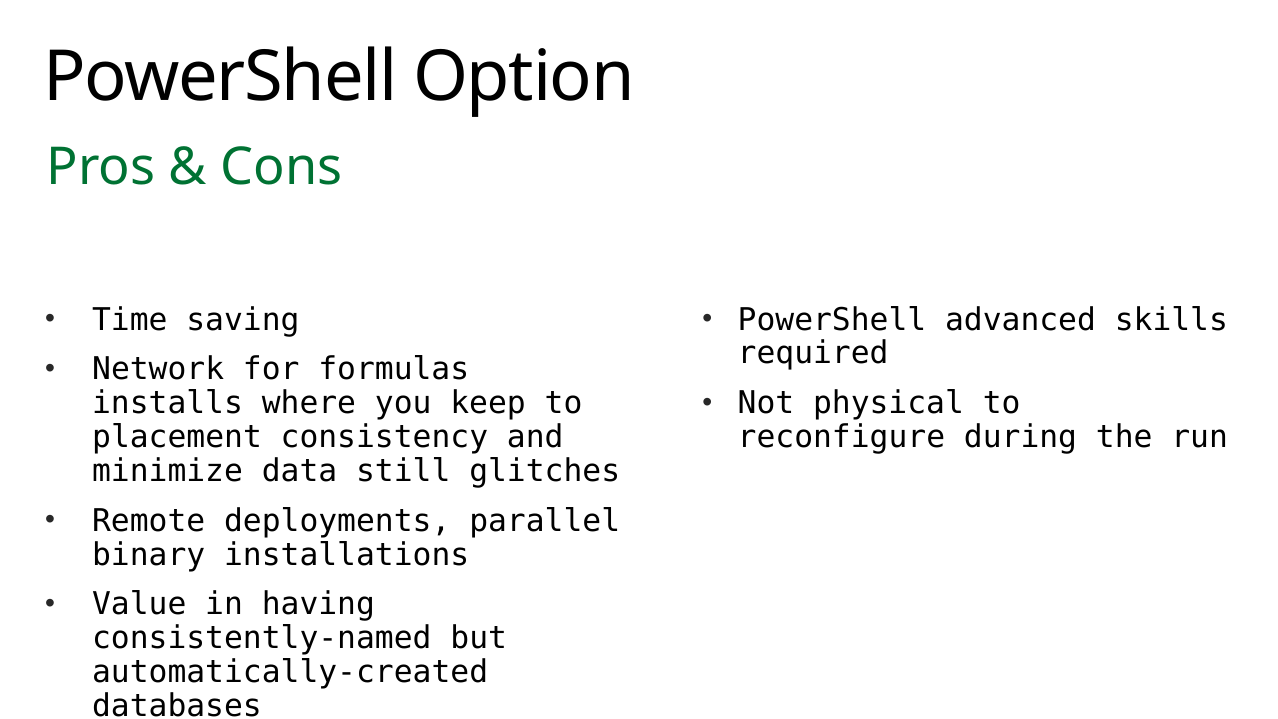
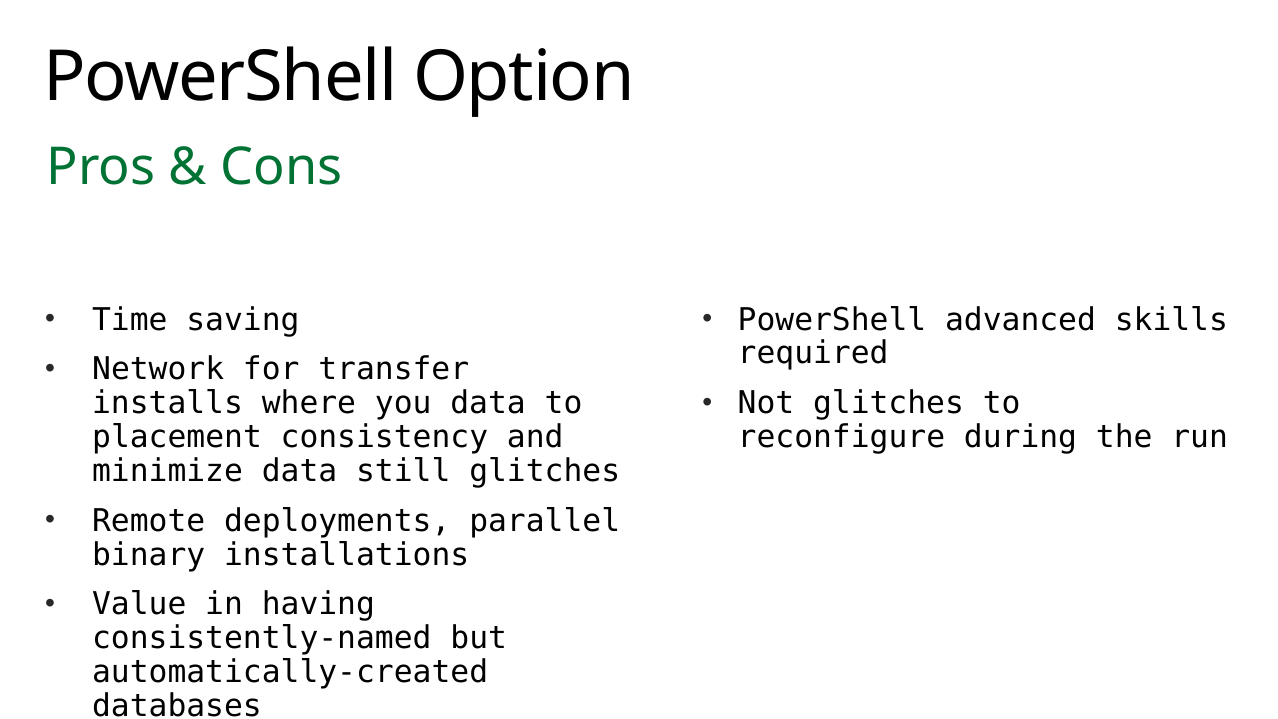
formulas: formulas -> transfer (394, 370)
Not physical: physical -> glitches (889, 403)
you keep: keep -> data (488, 403)
